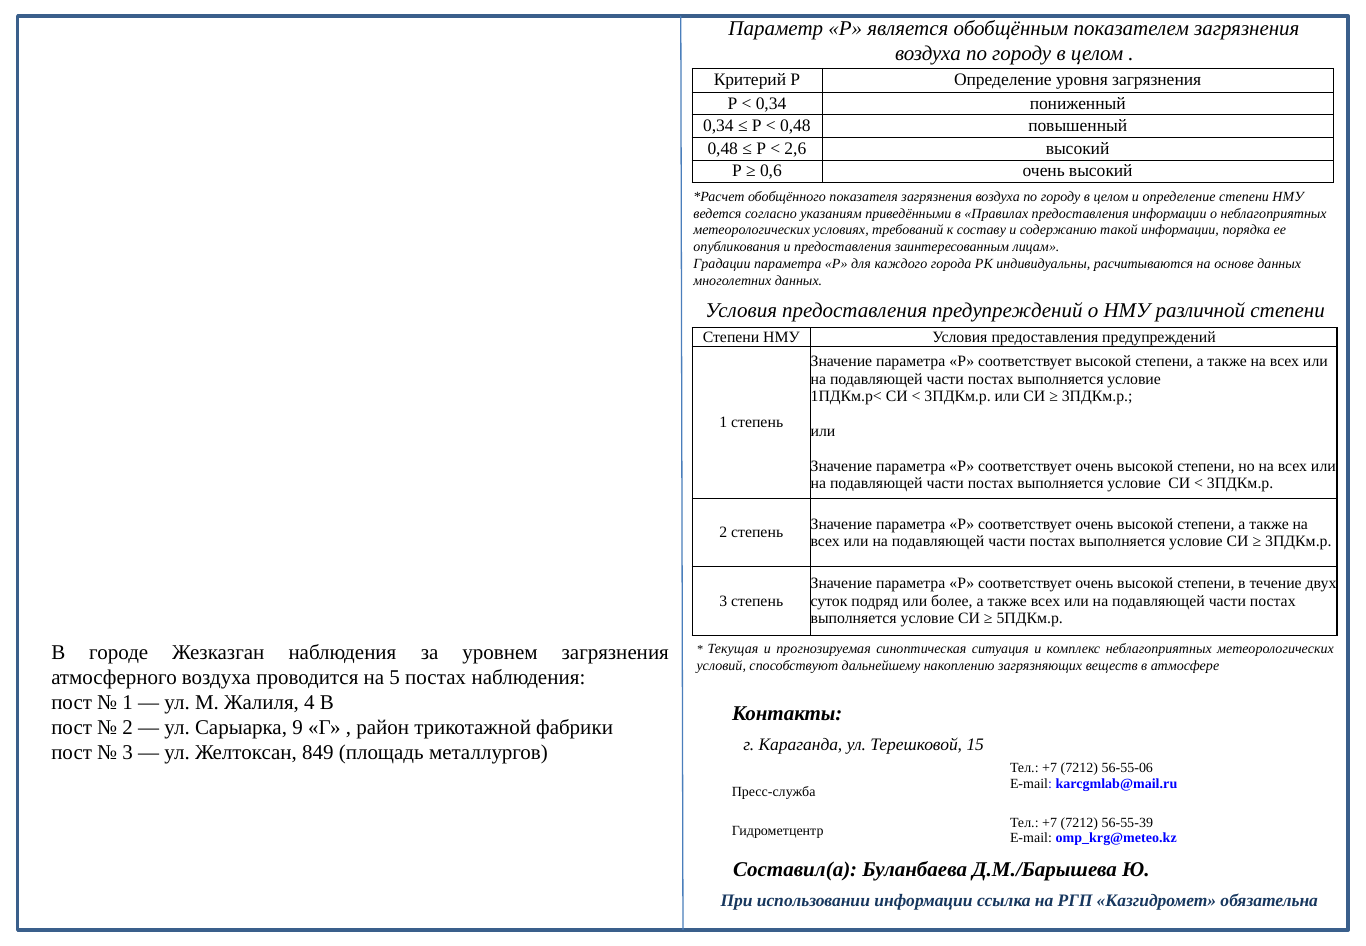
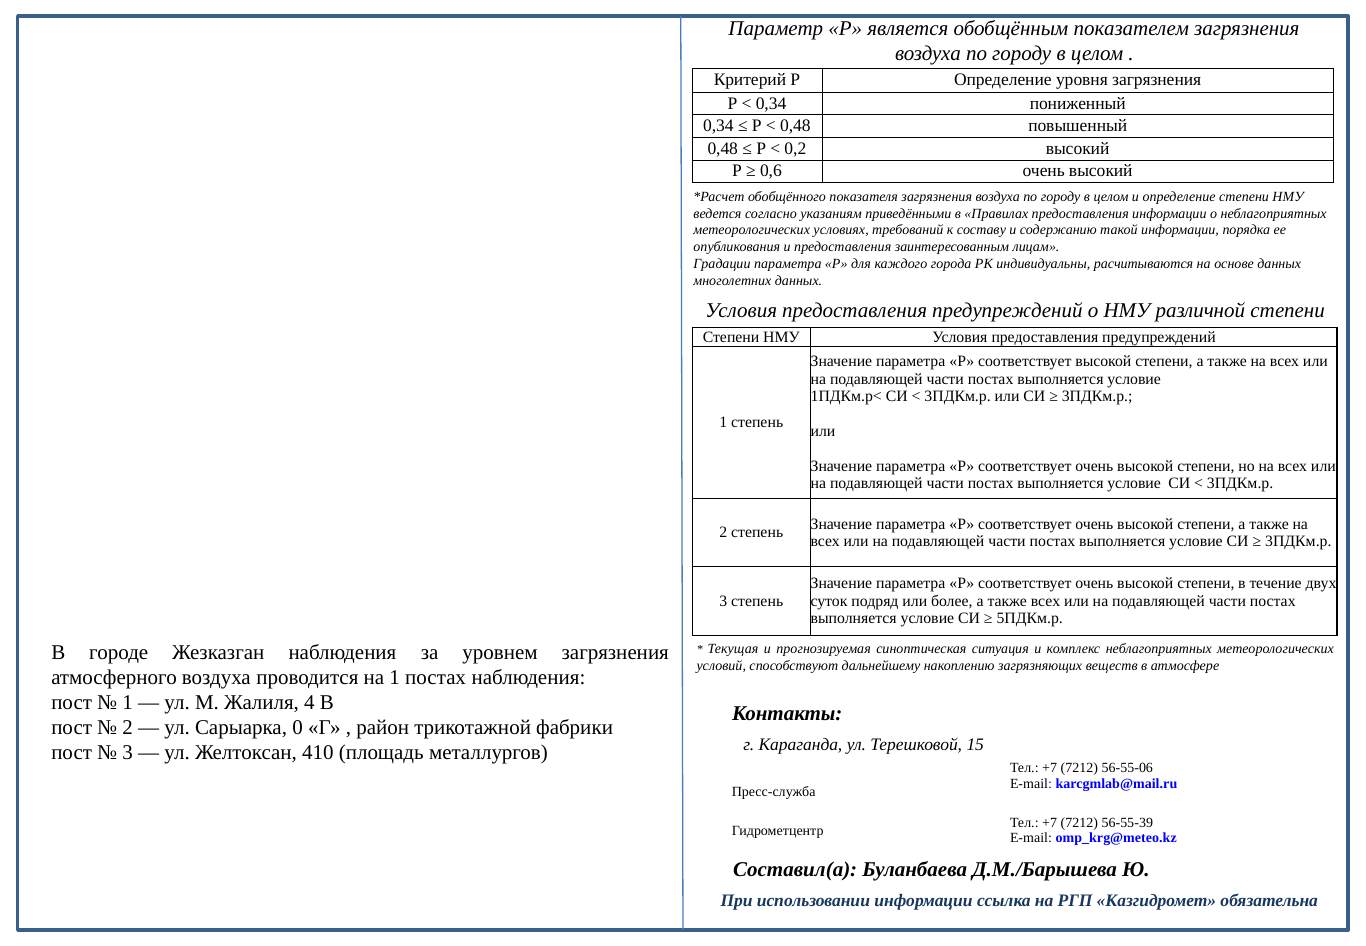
2,6: 2,6 -> 0,2 (795, 148)
на 5: 5 -> 1 (395, 677)
9: 9 -> 0 (298, 728)
849: 849 -> 410 (318, 753)
